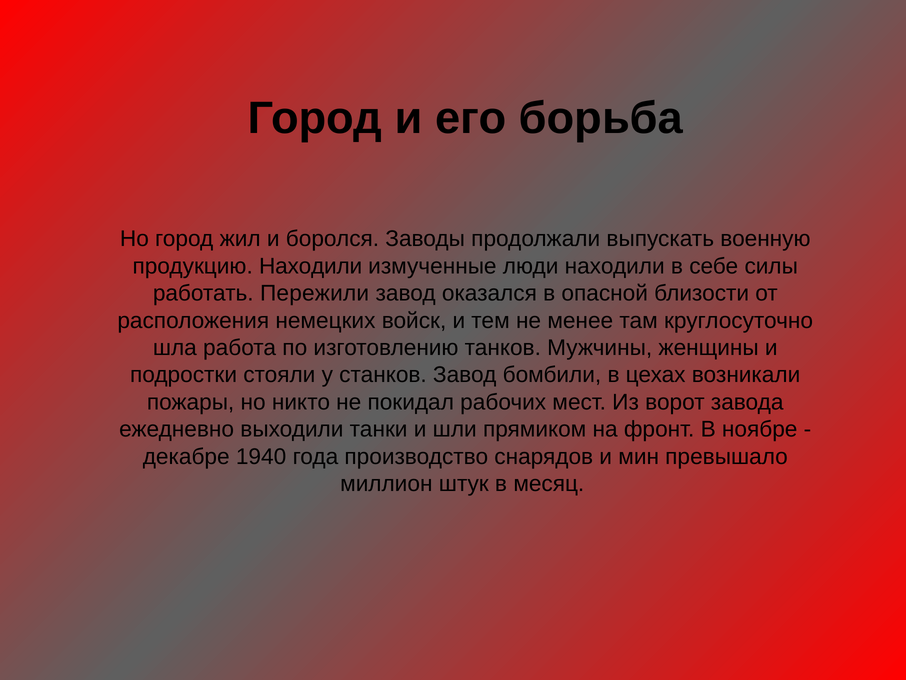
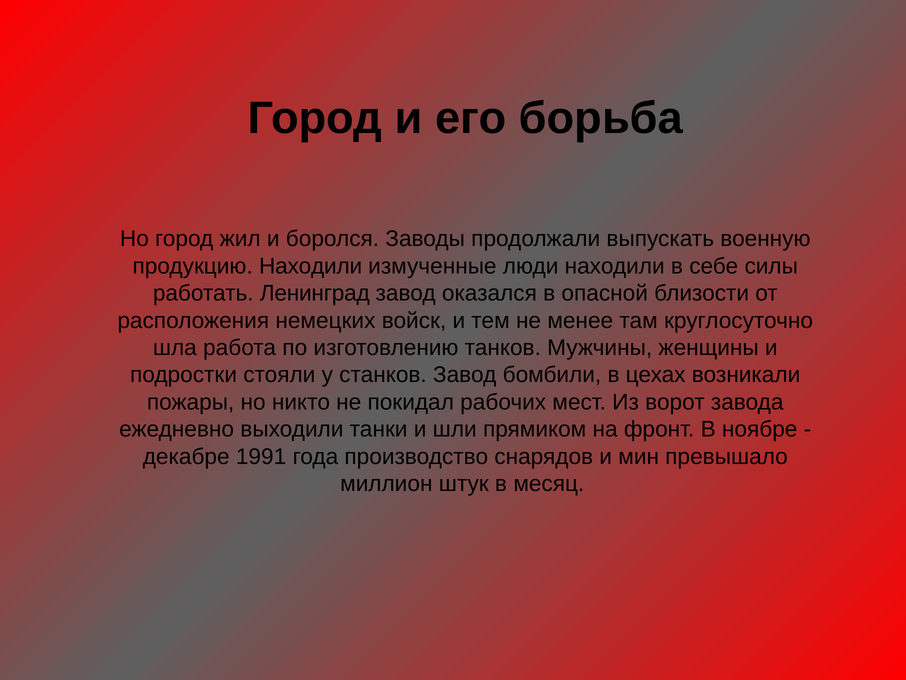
Пережили: Пережили -> Ленинград (315, 293)
1940: 1940 -> 1991 (261, 456)
